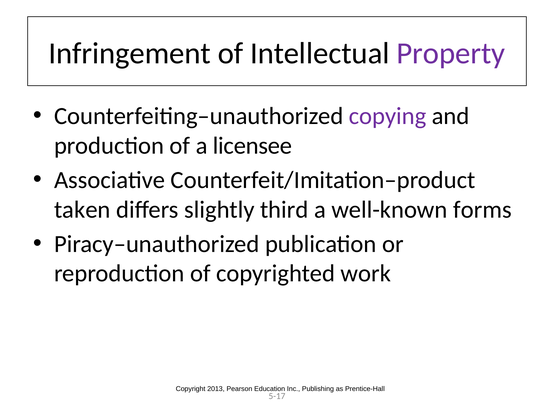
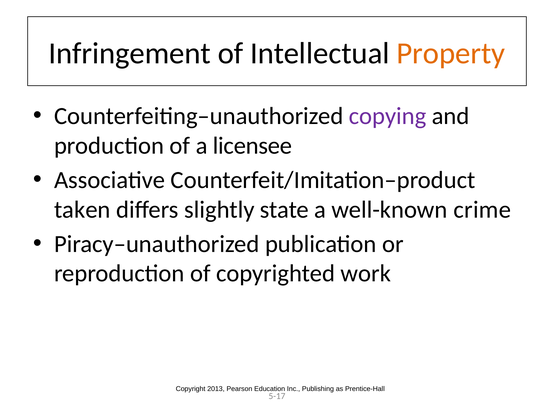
Property colour: purple -> orange (451, 53)
third: third -> state (284, 210)
forms: forms -> crime (482, 210)
